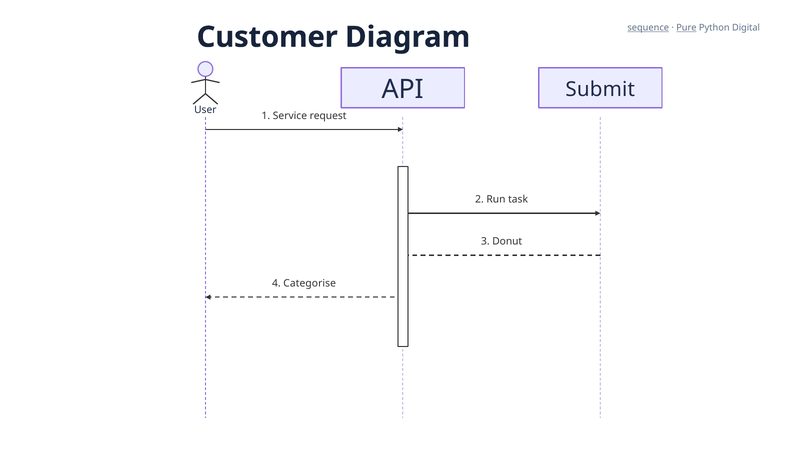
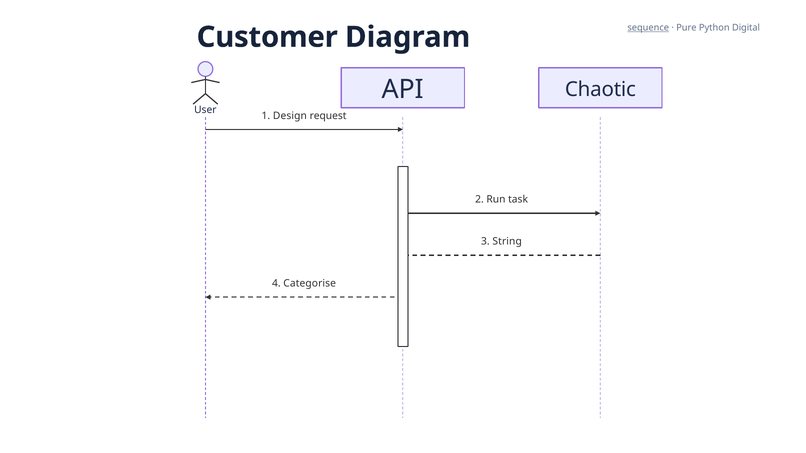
Pure underline: present -> none (686, 28)
Submit: Submit -> Chaotic (600, 89)
Service: Service -> Design (290, 116)
Donut: Donut -> String (507, 242)
